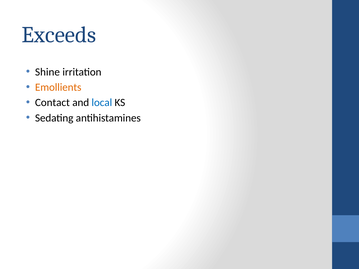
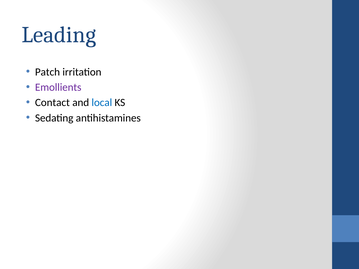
Exceeds: Exceeds -> Leading (59, 35)
Shine: Shine -> Patch (47, 72)
Emollients colour: orange -> purple (58, 87)
